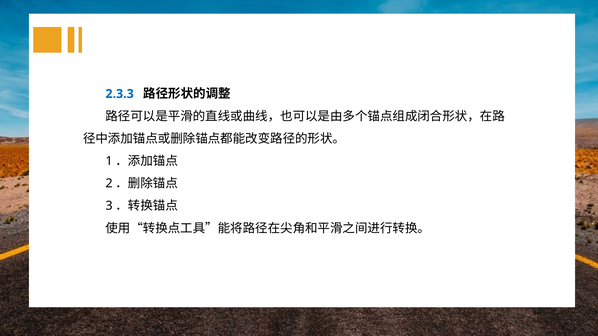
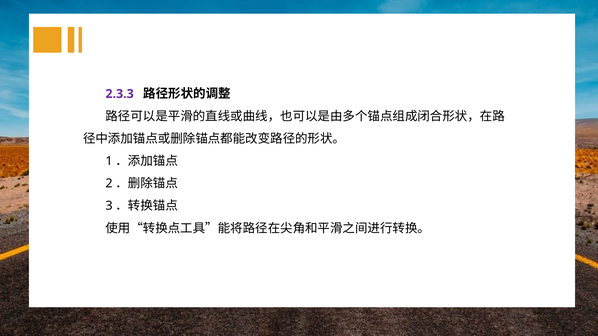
2.3.3 colour: blue -> purple (120, 94)
